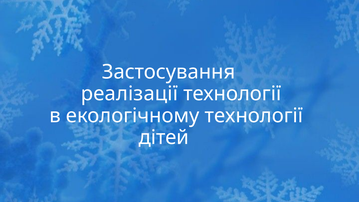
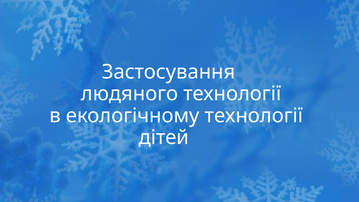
реалізації: реалізації -> людяного (130, 94)
